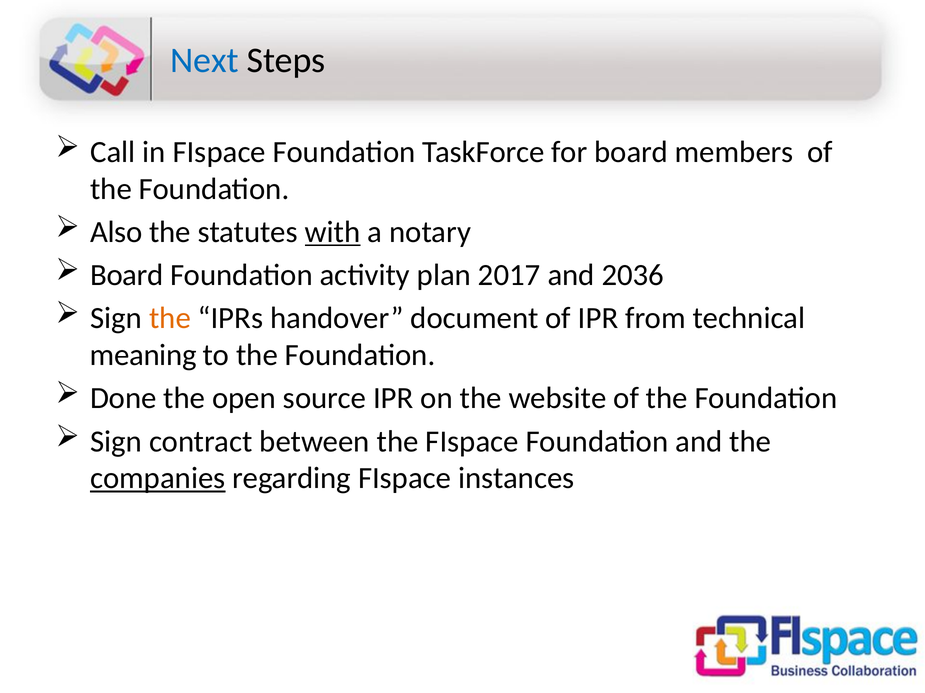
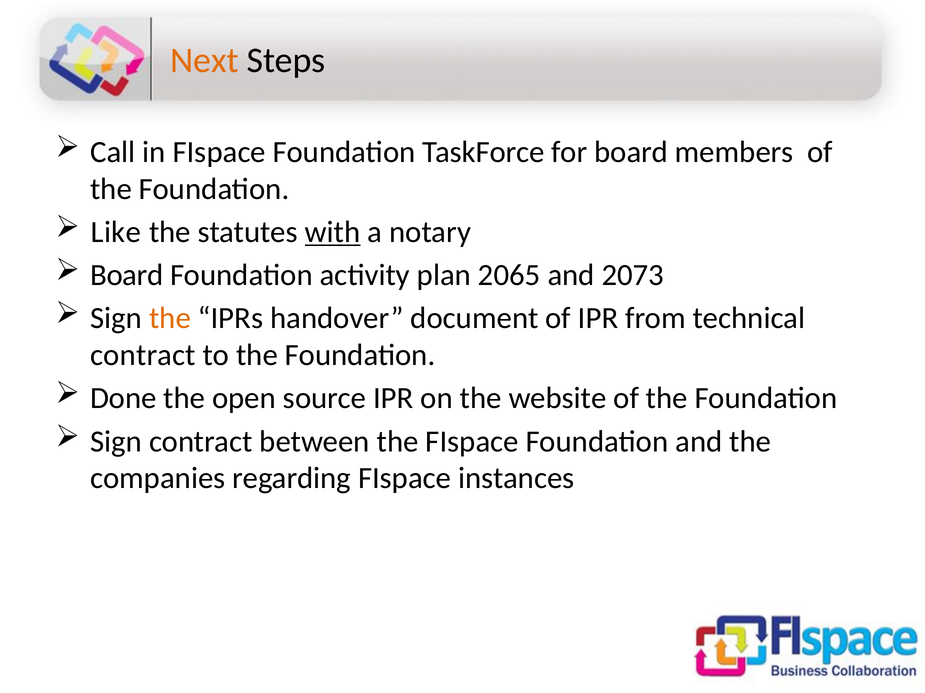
Next colour: blue -> orange (205, 60)
Also: Also -> Like (116, 232)
2017: 2017 -> 2065 (509, 275)
2036: 2036 -> 2073 (633, 275)
meaning: meaning -> contract (143, 356)
companies underline: present -> none (158, 479)
